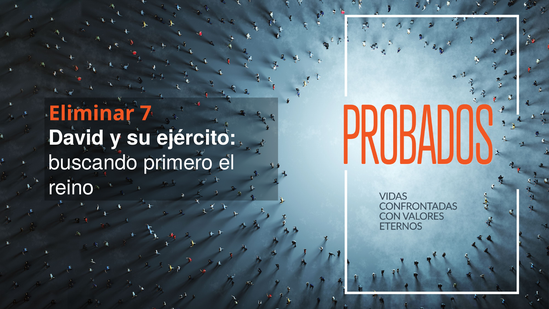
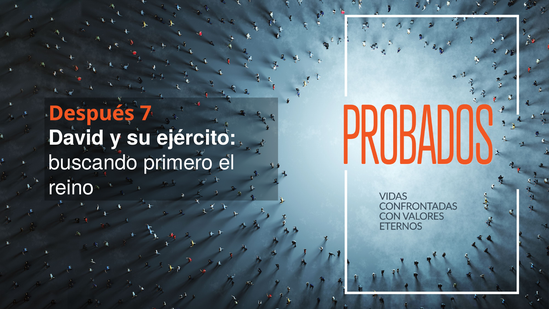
Eliminar: Eliminar -> Después (92, 113)
